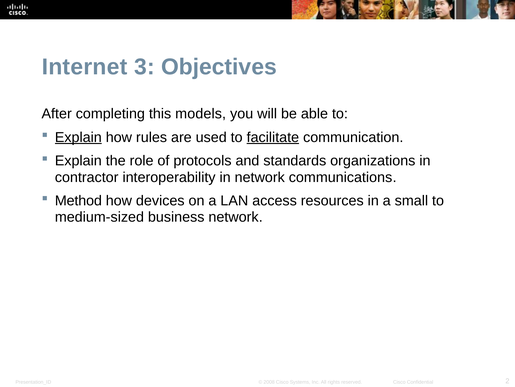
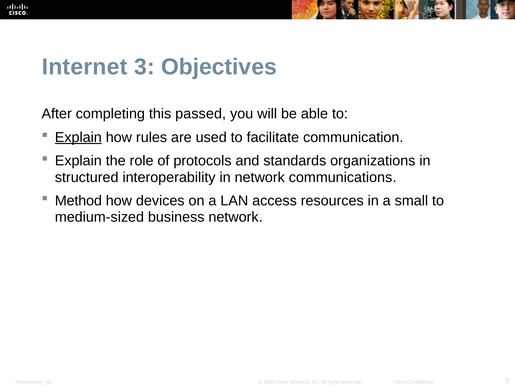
models: models -> passed (201, 114)
facilitate underline: present -> none (273, 137)
contractor: contractor -> structured (87, 177)
